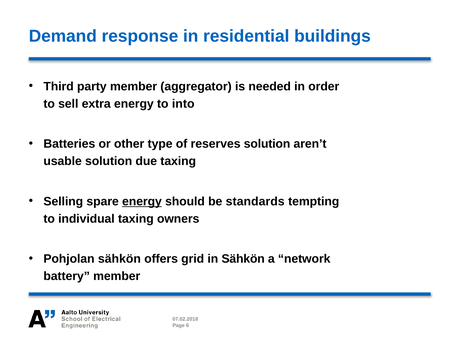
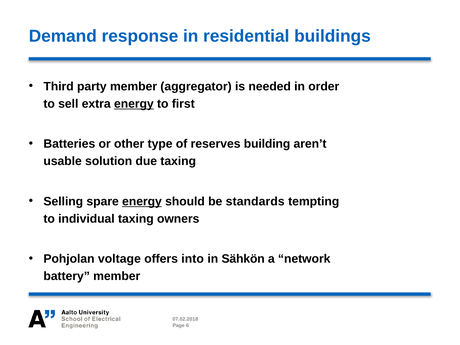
energy underline: none -> present (134, 104)
into: into -> first (183, 104)
reserves solution: solution -> building (267, 144)
Pohjolan sähkön: sähkön -> voltage (119, 259)
grid: grid -> into (193, 259)
